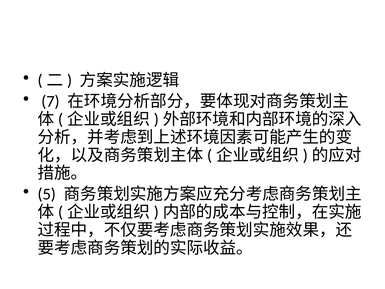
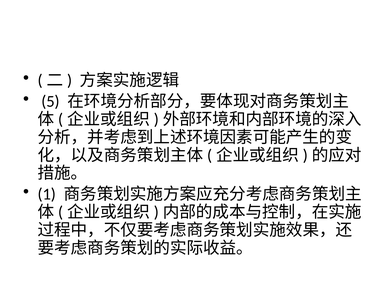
7: 7 -> 5 (50, 101)
5: 5 -> 1 (47, 194)
